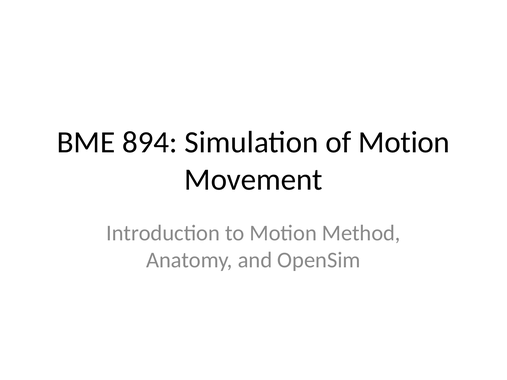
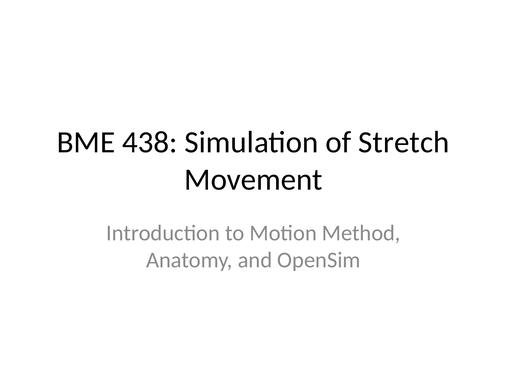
894: 894 -> 438 (150, 142)
of Motion: Motion -> Stretch (404, 142)
